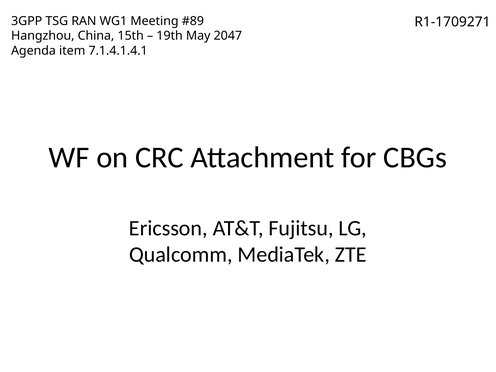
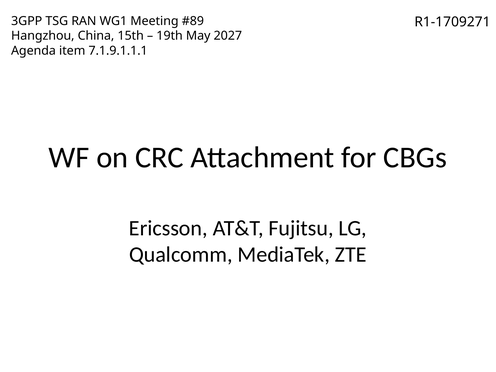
2047: 2047 -> 2027 (228, 36)
7.1.4.1.4.1: 7.1.4.1.4.1 -> 7.1.9.1.1.1 (118, 51)
